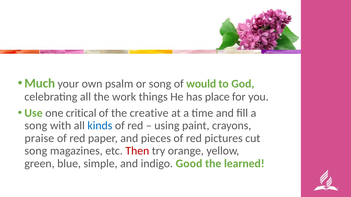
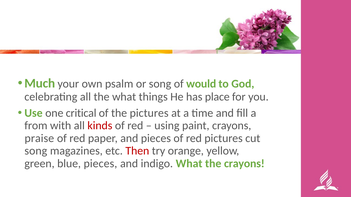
the work: work -> what (124, 97)
the creative: creative -> pictures (149, 113)
song: song -> from (36, 126)
kinds colour: blue -> red (100, 126)
blue simple: simple -> pieces (100, 164)
indigo Good: Good -> What (189, 164)
the learned: learned -> crayons (244, 164)
